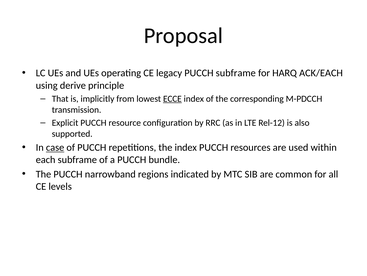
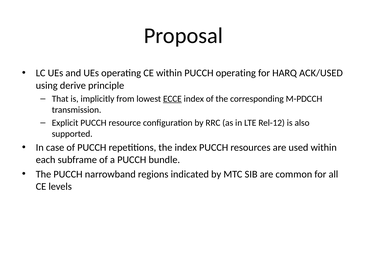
CE legacy: legacy -> within (169, 73)
PUCCH subframe: subframe -> operating (236, 73)
ACK/EACH: ACK/EACH -> ACK/USED (321, 73)
case underline: present -> none (55, 147)
